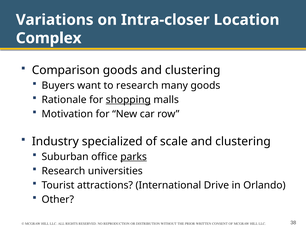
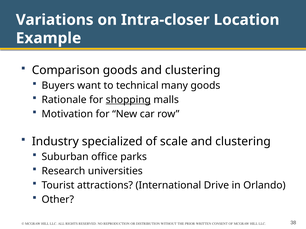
Complex: Complex -> Example (49, 38)
to research: research -> technical (137, 86)
parks underline: present -> none (134, 157)
